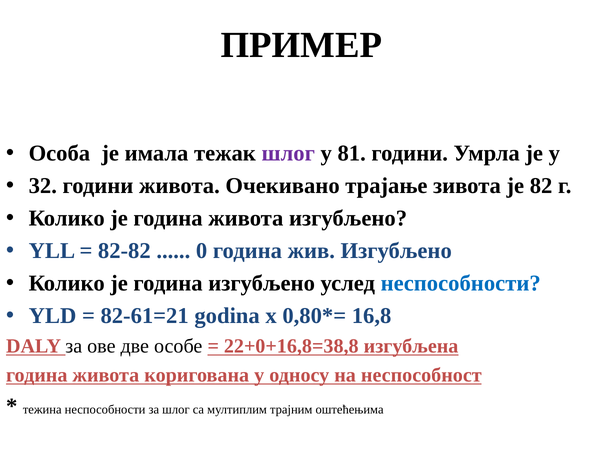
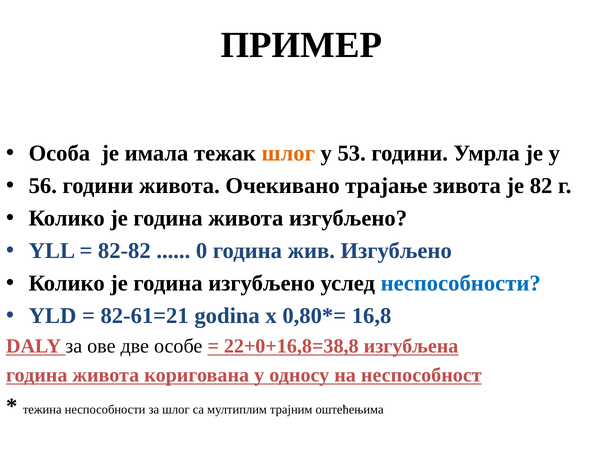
шлог colour: purple -> orange (288, 154)
81: 81 -> 53 (352, 154)
32: 32 -> 56 (43, 186)
